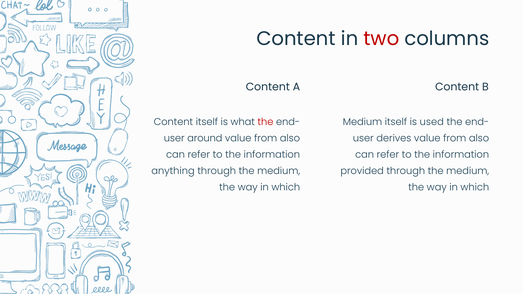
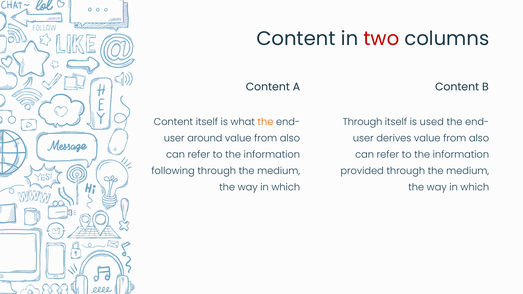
the colour: red -> orange (265, 122)
Medium: Medium -> Through (363, 122)
anything: anything -> following (173, 171)
